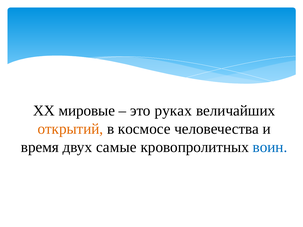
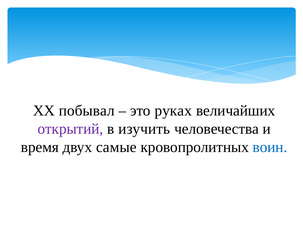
мировые: мировые -> побывал (87, 111)
открытий colour: orange -> purple (70, 129)
космосе: космосе -> изучить (144, 129)
